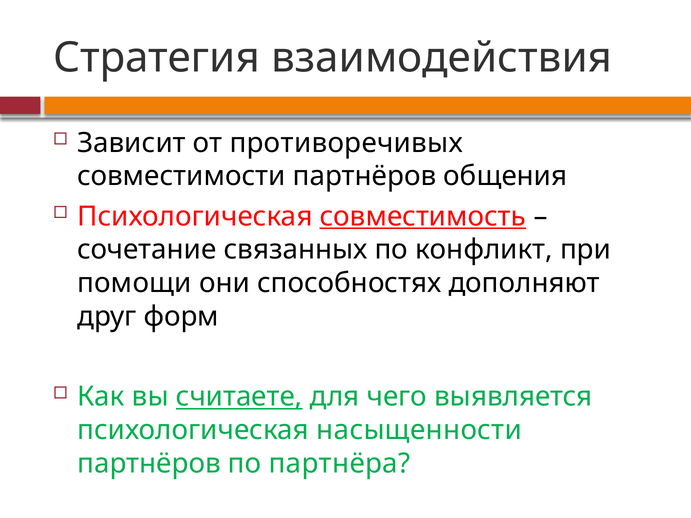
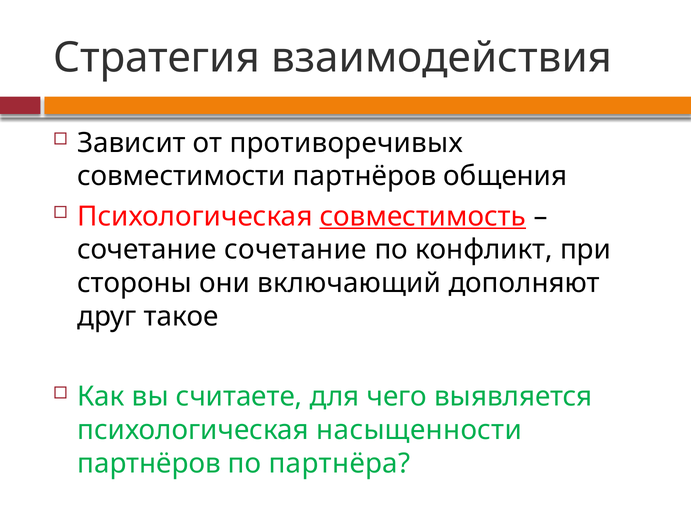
сочетание связанных: связанных -> сочетание (295, 250)
помощи: помощи -> стороны (135, 283)
способностях: способностях -> включающий (349, 283)
форм: форм -> такое (181, 317)
считаете underline: present -> none (239, 397)
